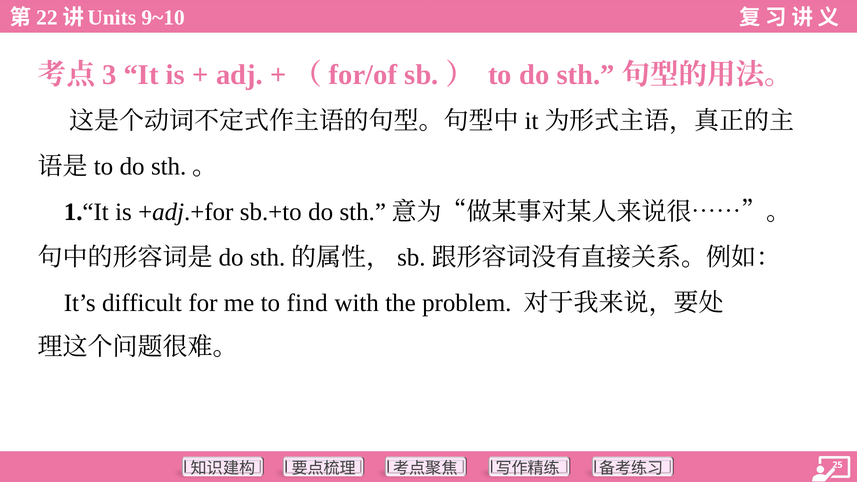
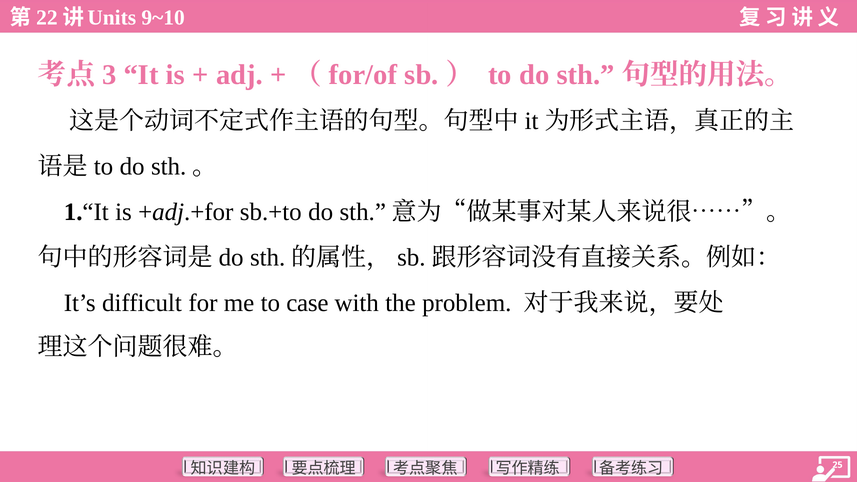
find: find -> case (307, 303)
